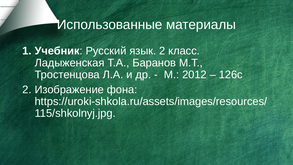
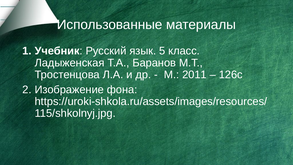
язык 2: 2 -> 5 (162, 51)
2012: 2012 -> 2011 (194, 75)
